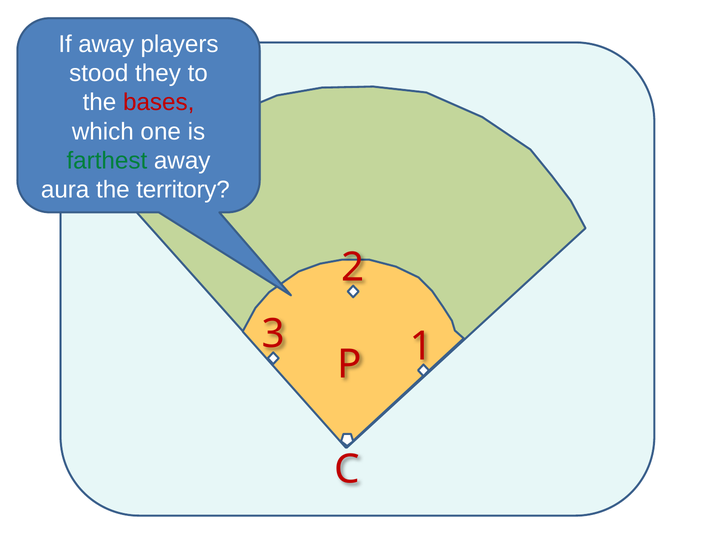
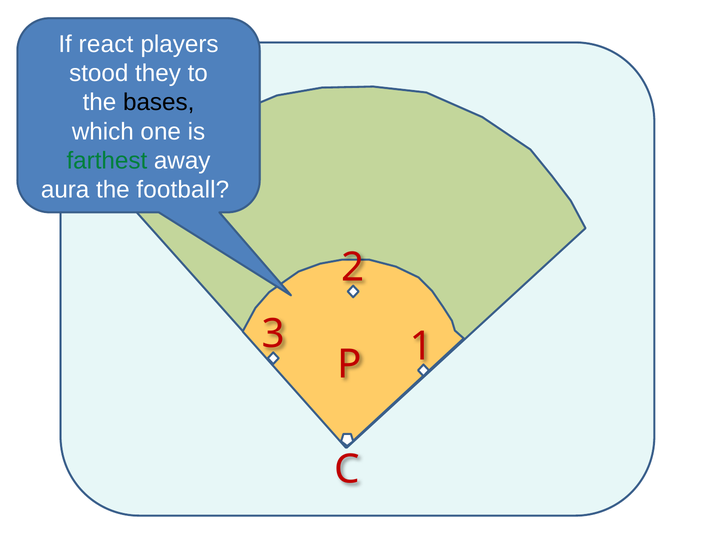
If away: away -> react (106, 44)
bases colour: red -> black (159, 102)
territory: territory -> football (183, 189)
